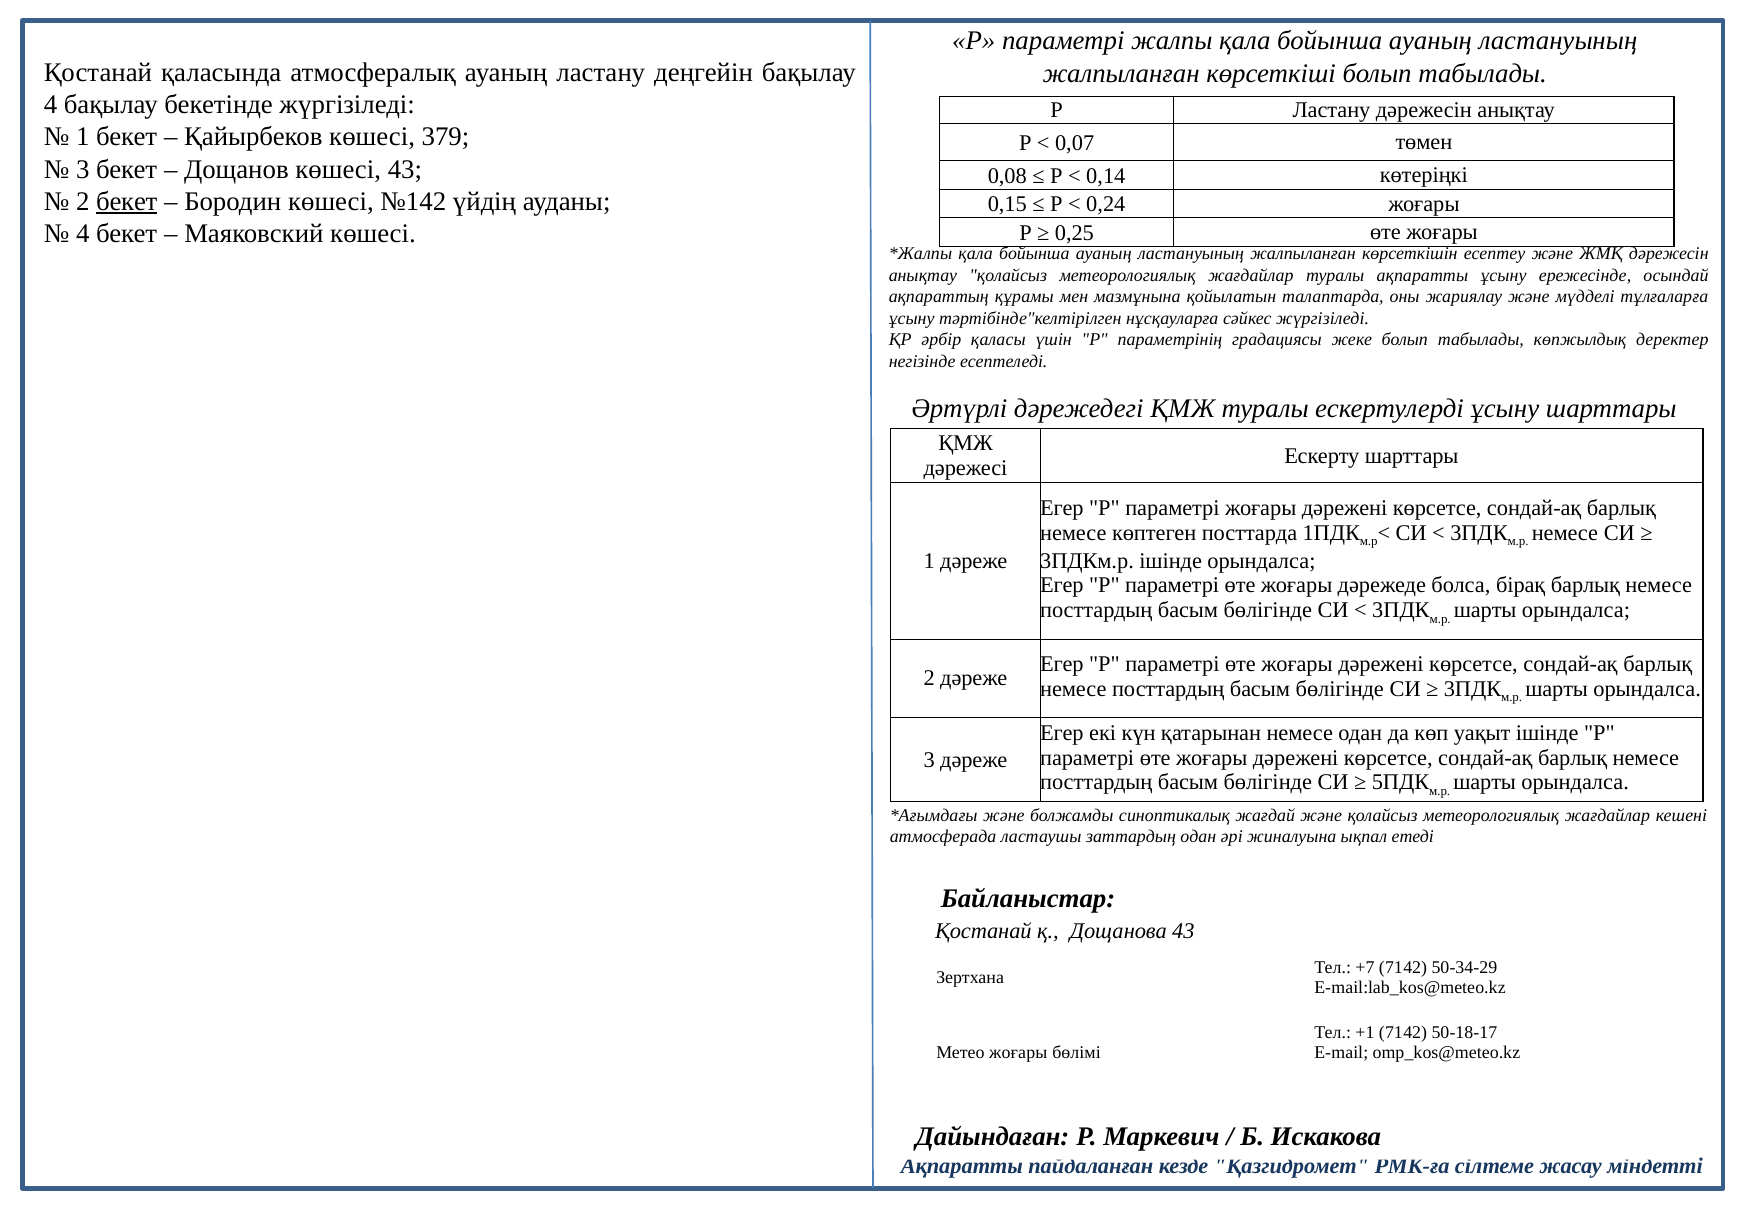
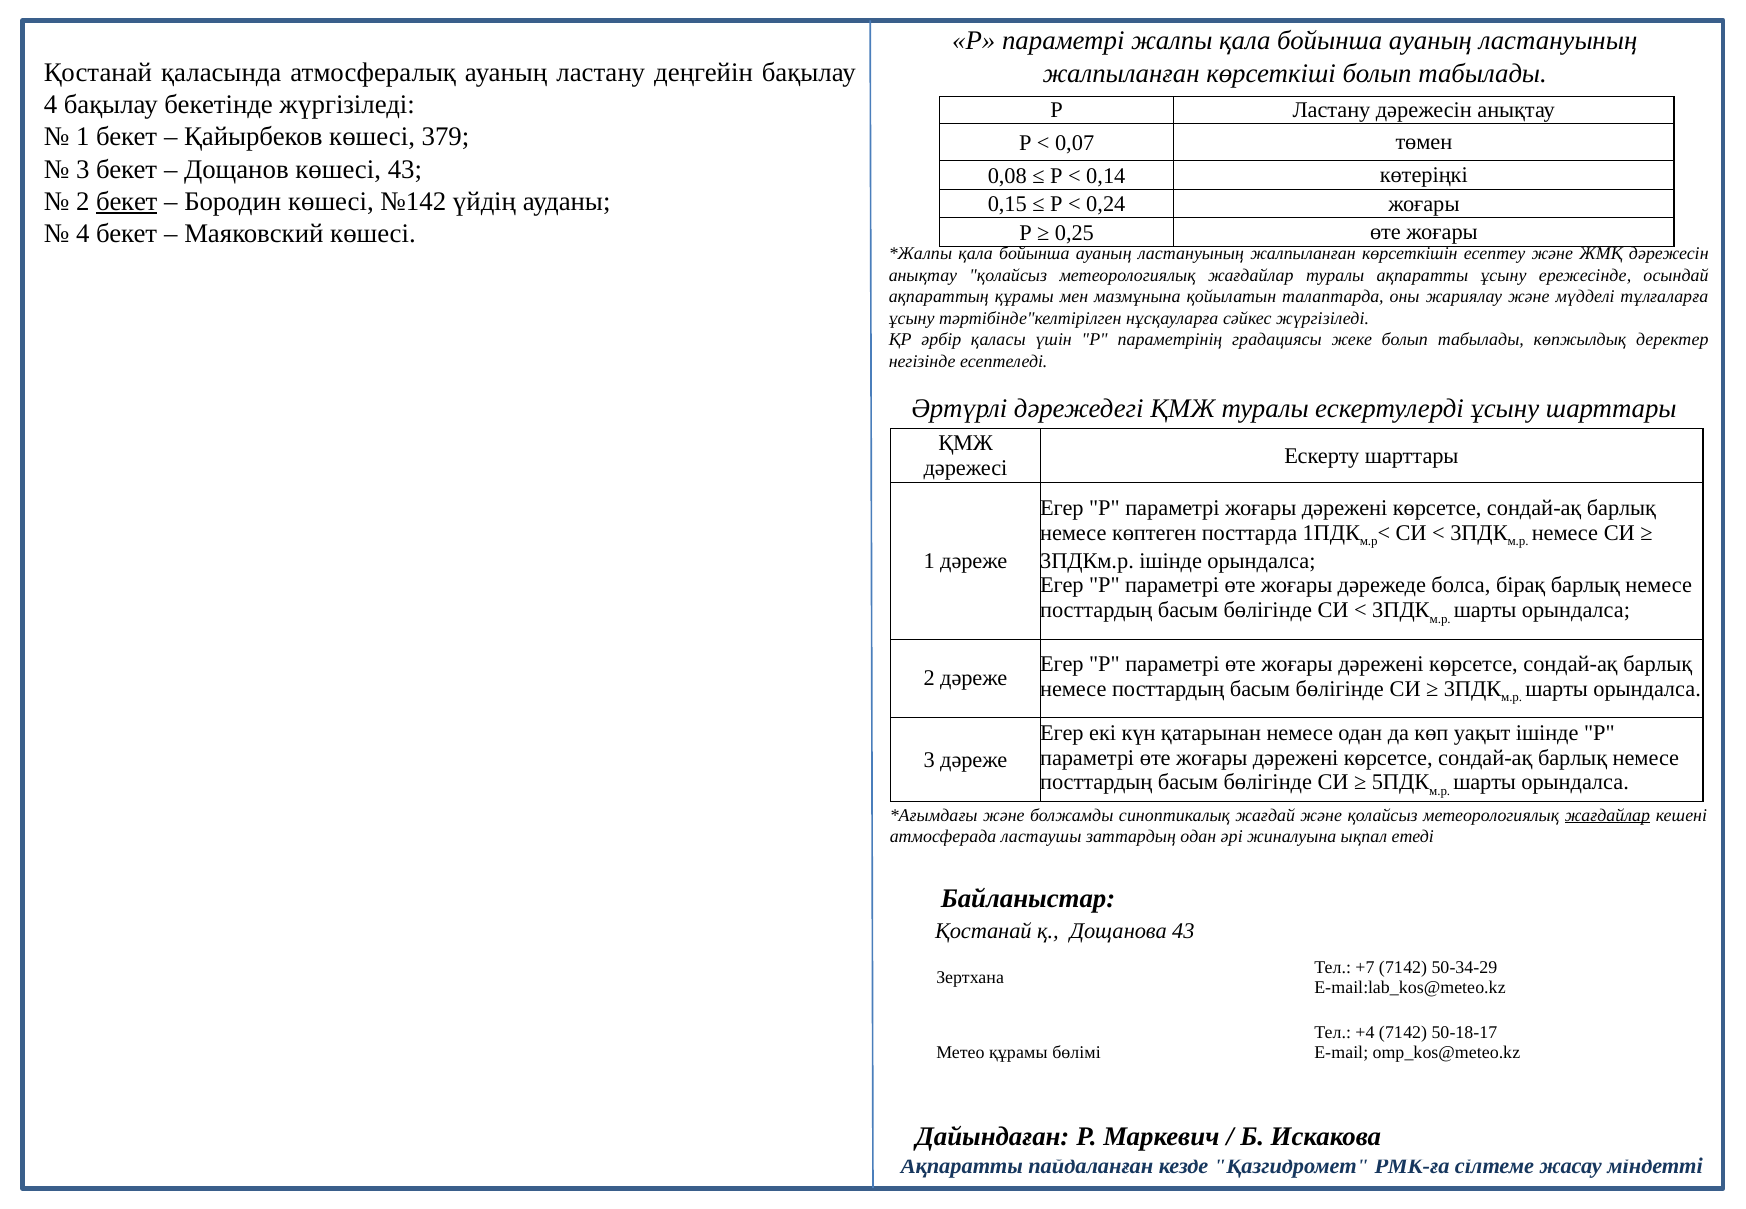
жағдайлар underline: none -> present (1607, 815)
+1: +1 -> +4 (1365, 1032)
Метео жоғары: жоғары -> құрамы (1018, 1052)
